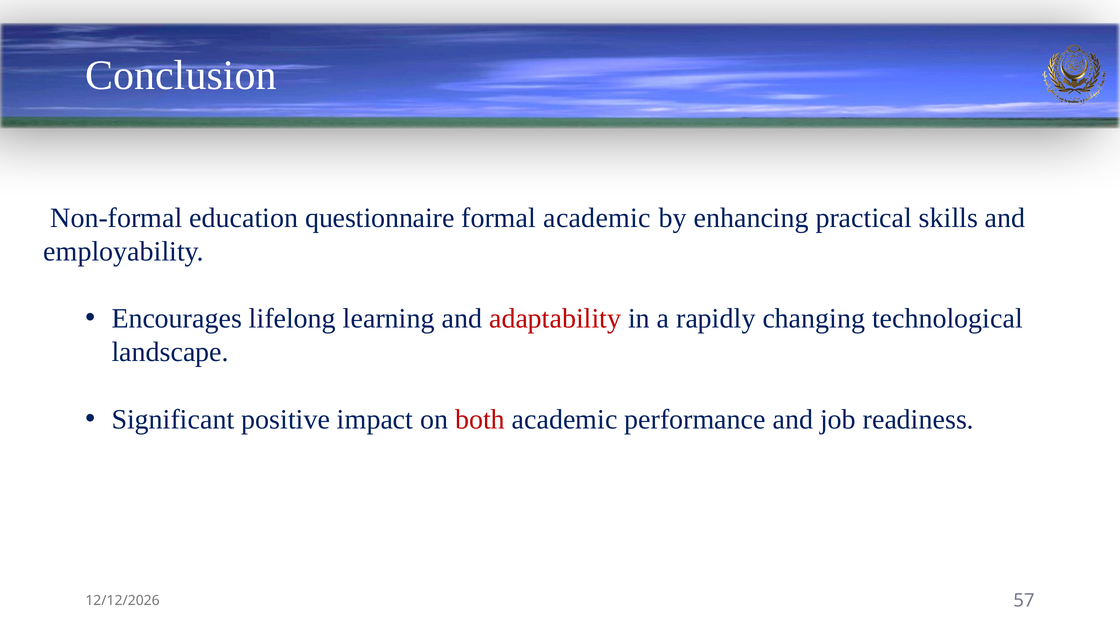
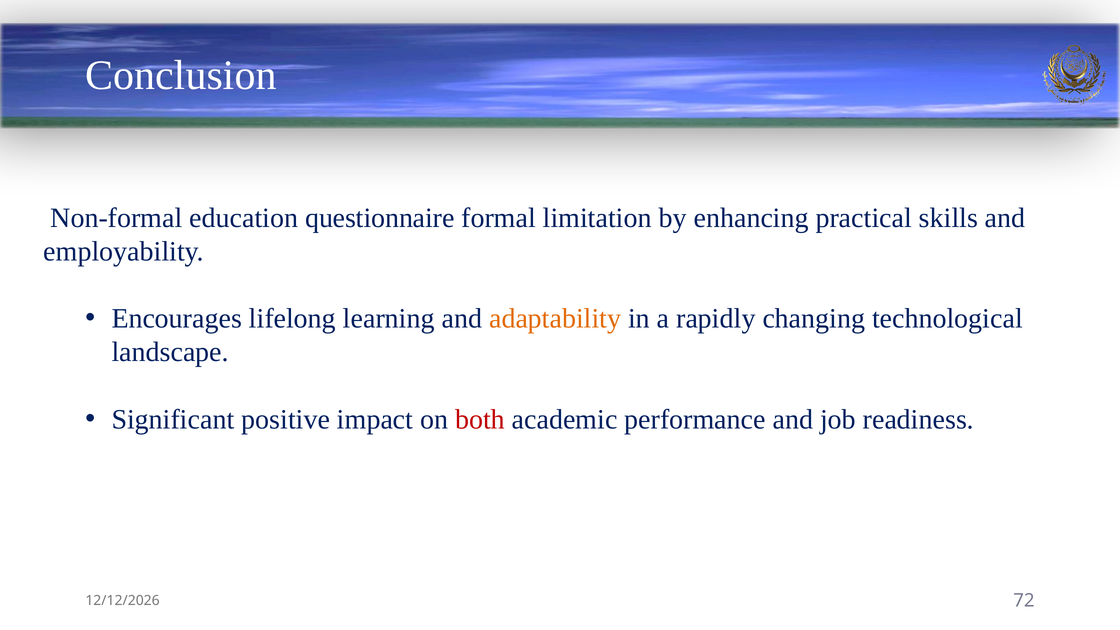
formal academic: academic -> limitation (597, 218)
adaptability colour: red -> orange (555, 319)
57: 57 -> 72 (1024, 600)
